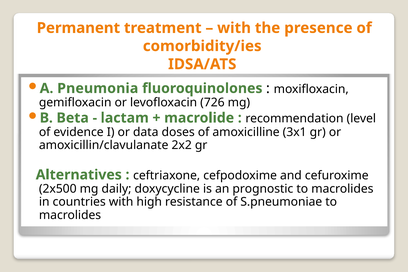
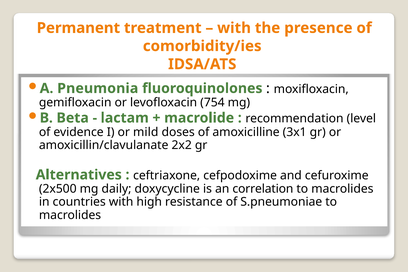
726: 726 -> 754 (212, 103)
data: data -> mild (146, 132)
prognostic: prognostic -> correlation (263, 189)
